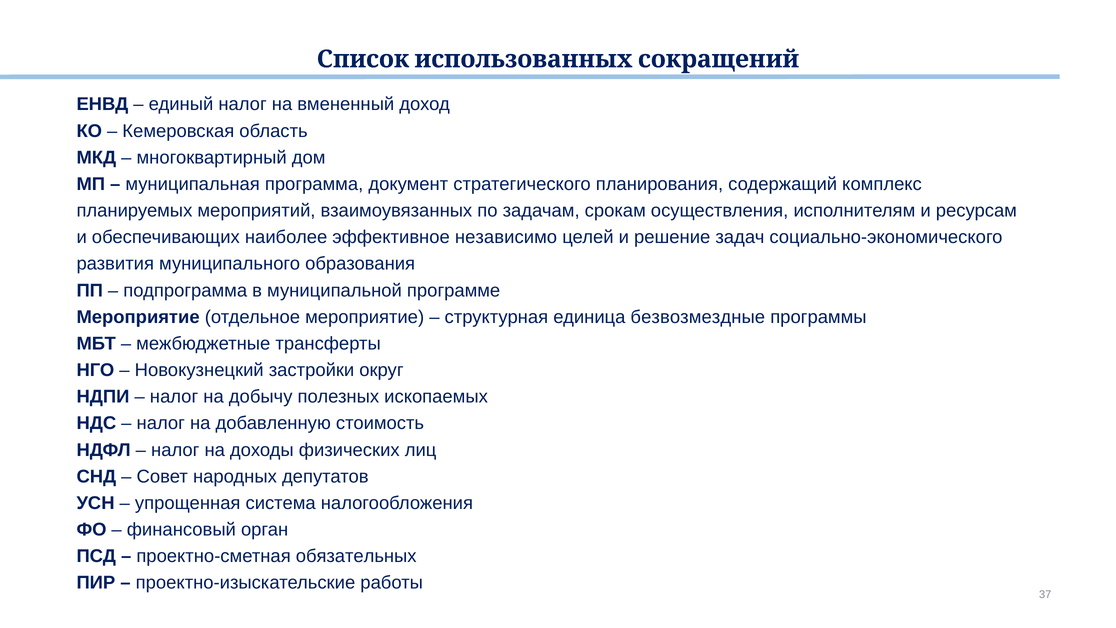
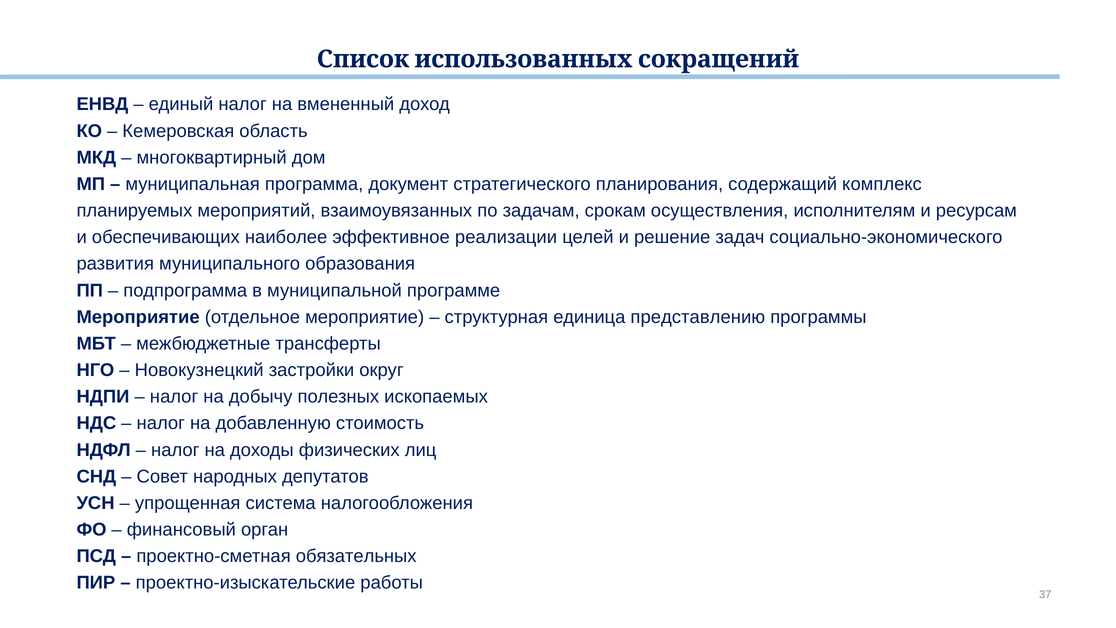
независимо: независимо -> реализации (506, 237)
безвозмездные: безвозмездные -> представлению (698, 317)
